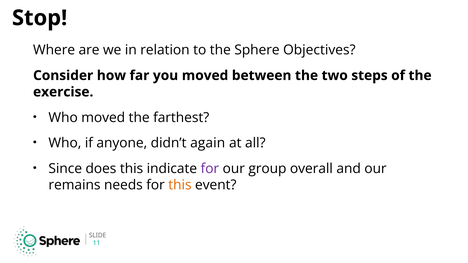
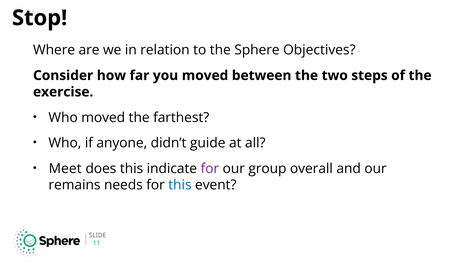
again: again -> guide (208, 143)
Since: Since -> Meet (65, 169)
this colour: orange -> blue (180, 185)
